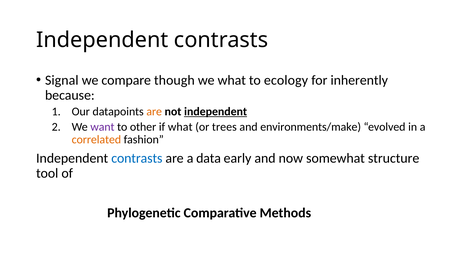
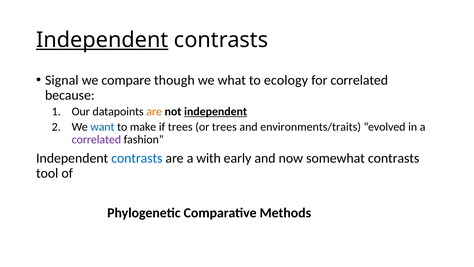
Independent underline: none -> present (102, 40)
for inherently: inherently -> correlated (359, 80)
want colour: purple -> blue (102, 127)
other: other -> make (143, 127)
if what: what -> trees (180, 127)
environments/make: environments/make -> environments/traits (311, 127)
correlated colour: orange -> purple (96, 139)
data: data -> with (209, 158)
somewhat structure: structure -> contrasts (394, 158)
